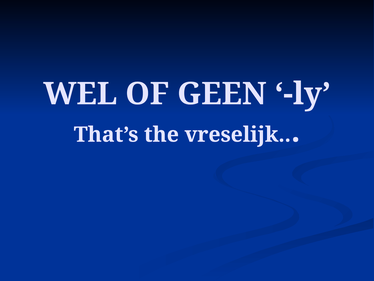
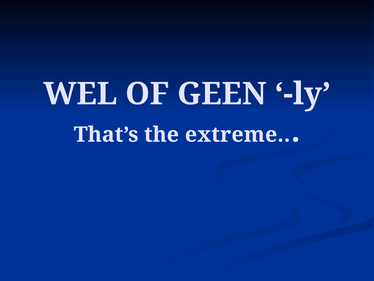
vreselijk: vreselijk -> extreme (238, 134)
